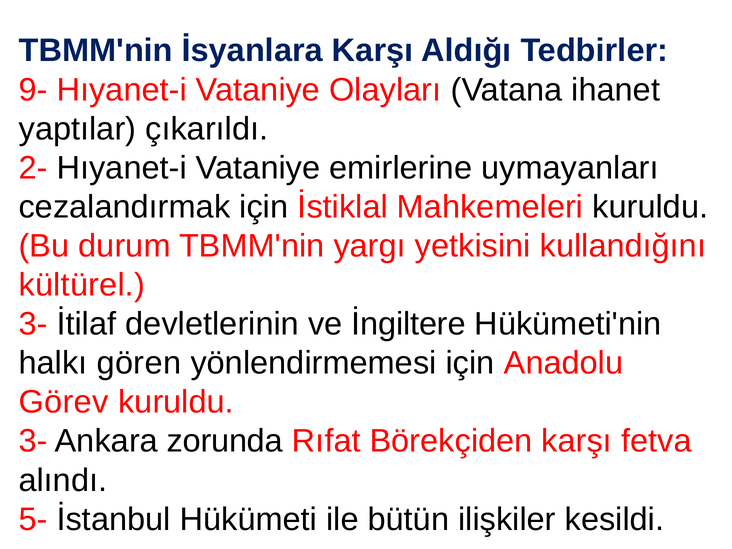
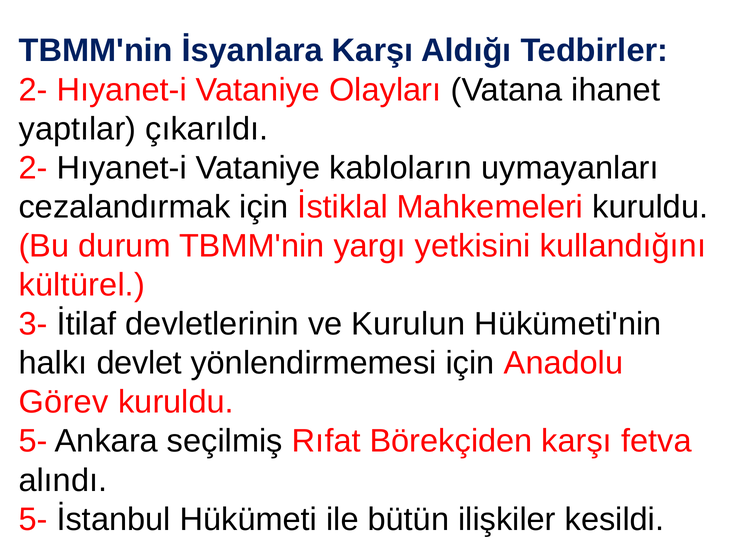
9-: 9- -> 2- (33, 90)
emirlerine: emirlerine -> kabloların (401, 168)
İngiltere: İngiltere -> Kurulun (408, 324)
gören: gören -> devlet (139, 363)
3-: 3- -> 5- (33, 441)
zorunda: zorunda -> seçilmiş (225, 441)
